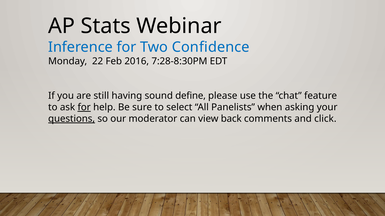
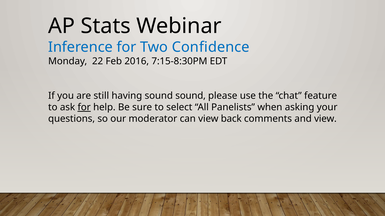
7:28-8:30PM: 7:28-8:30PM -> 7:15-8:30PM (179, 61)
sound define: define -> sound (191, 96)
questions underline: present -> none (72, 119)
and click: click -> view (325, 119)
